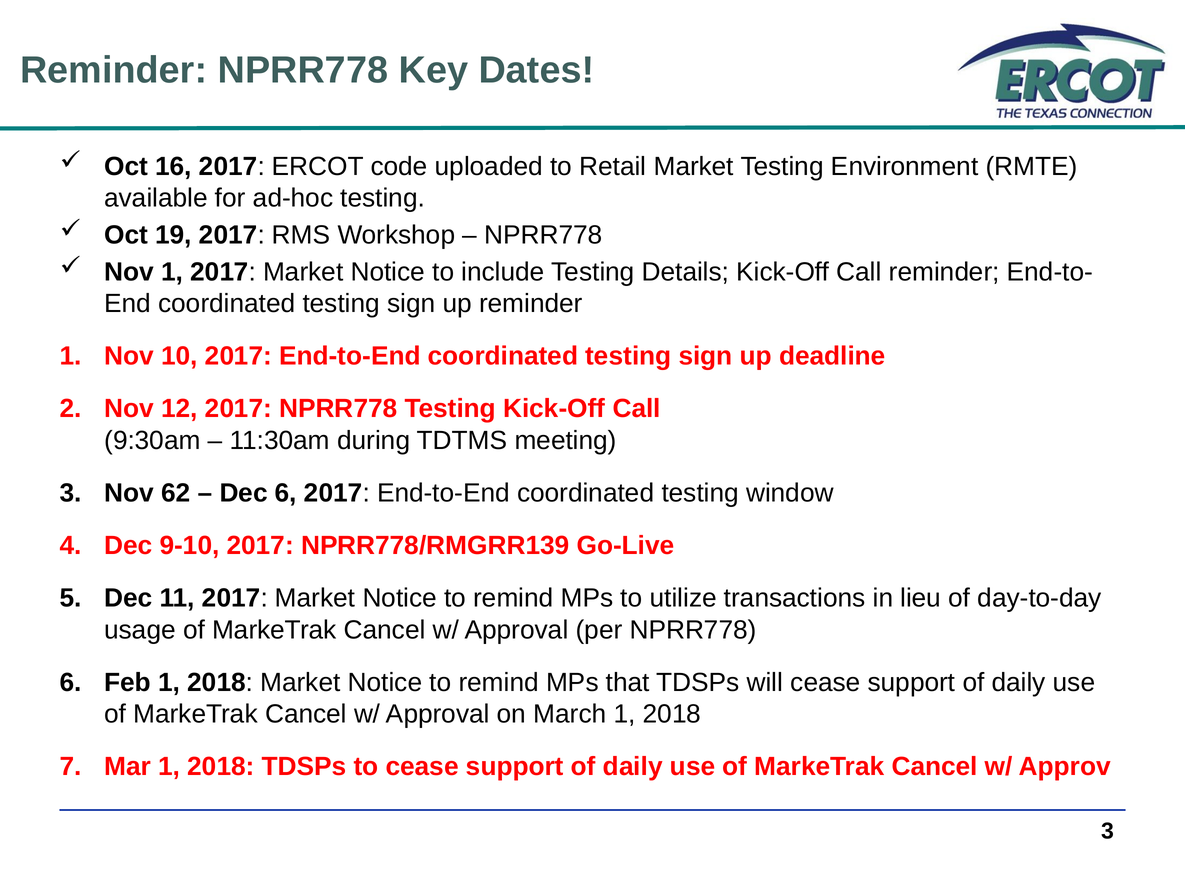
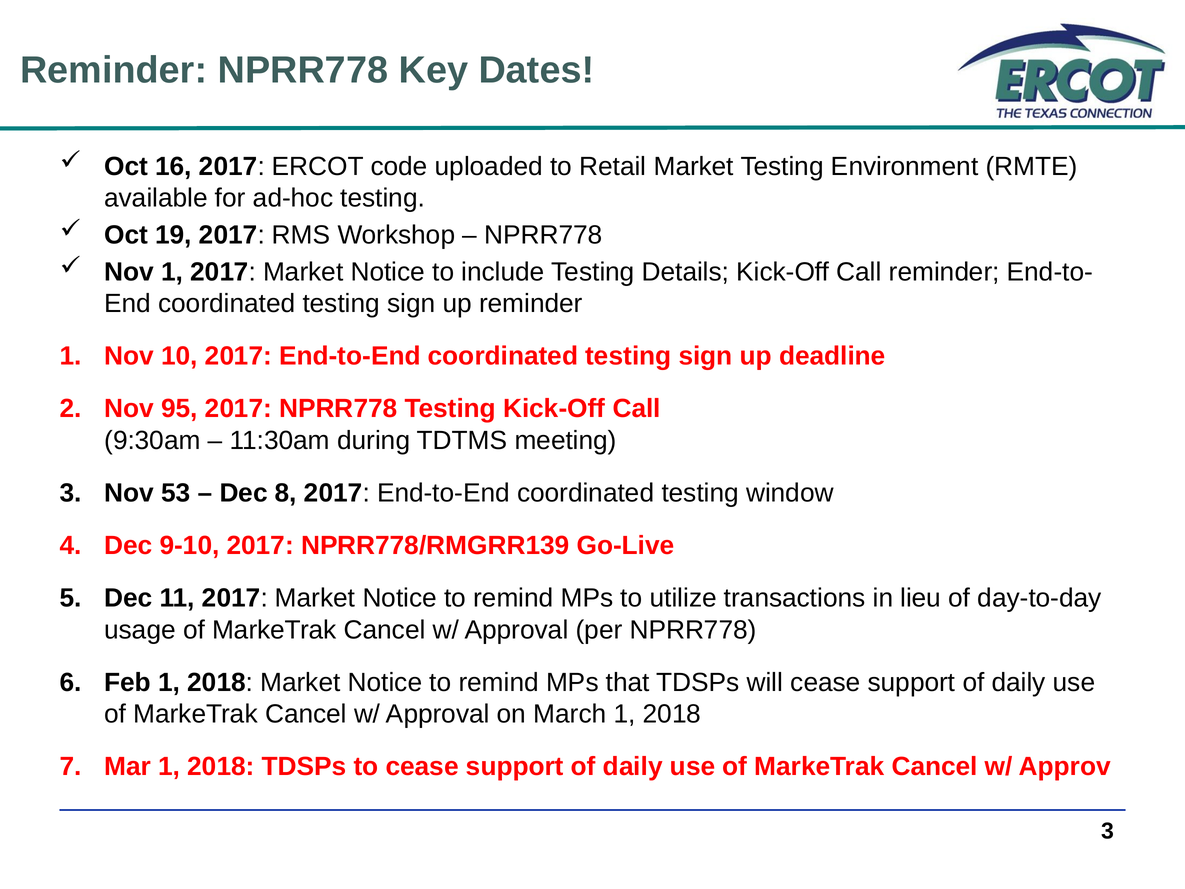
12: 12 -> 95 (179, 409)
62: 62 -> 53 (176, 493)
Dec 6: 6 -> 8 (286, 493)
